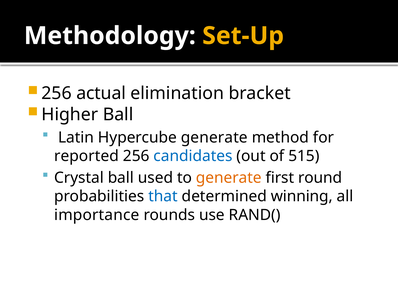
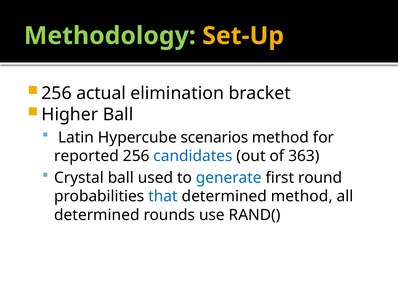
Methodology colour: white -> light green (110, 36)
Hypercube generate: generate -> scenarios (214, 137)
515: 515 -> 363 (304, 156)
generate colour: orange -> blue (229, 177)
determined winning: winning -> method (302, 196)
importance: importance -> determined (97, 215)
